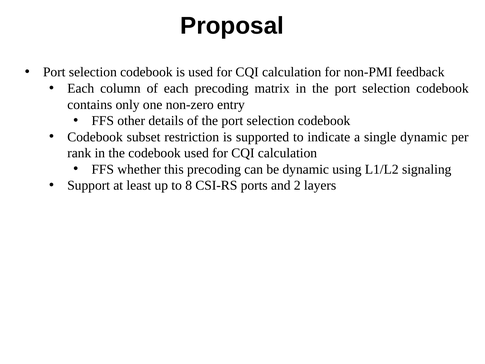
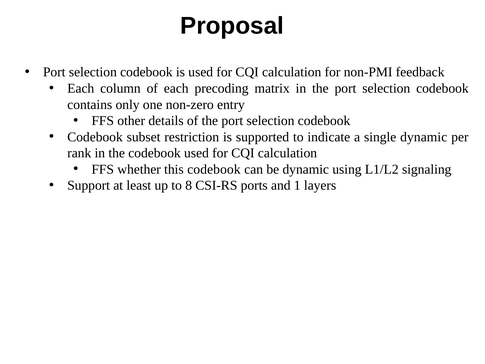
this precoding: precoding -> codebook (214, 169)
2: 2 -> 1 (297, 185)
